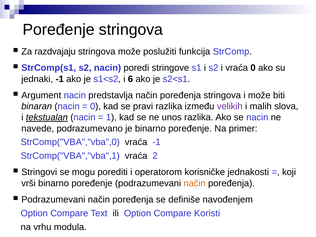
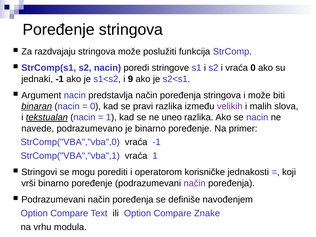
6: 6 -> 9 (130, 79)
binaran underline: none -> present (37, 106)
unos: unos -> uneo (172, 117)
vraća 2: 2 -> 1 (155, 156)
način colour: orange -> purple (195, 183)
Koristi: Koristi -> Znake (207, 213)
